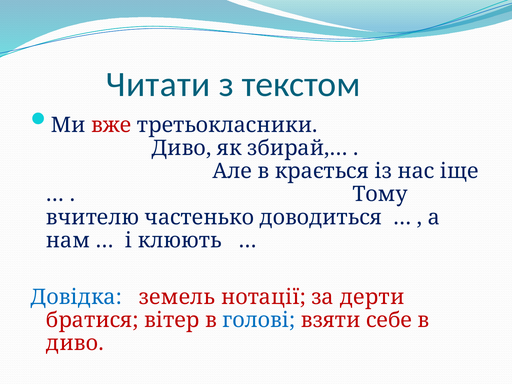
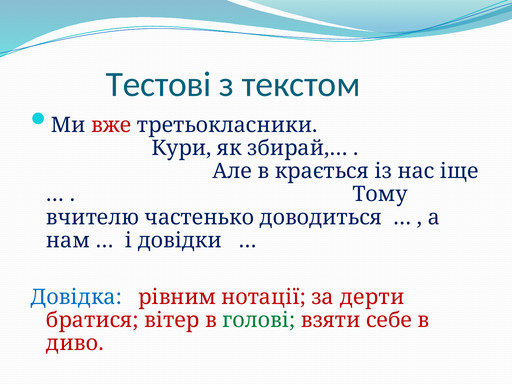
Читати: Читати -> Тестові (159, 85)
Диво: Диво -> Кури (181, 148)
клюють: клюють -> довідки (180, 240)
земель: земель -> рівним (177, 297)
голові colour: blue -> green (259, 320)
